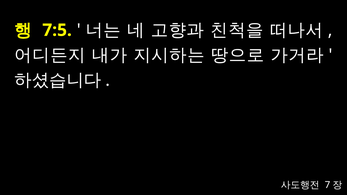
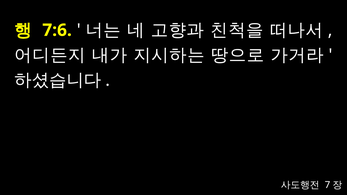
7:5: 7:5 -> 7:6 (57, 30)
